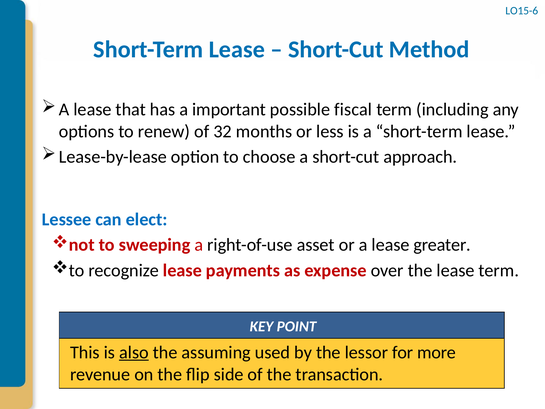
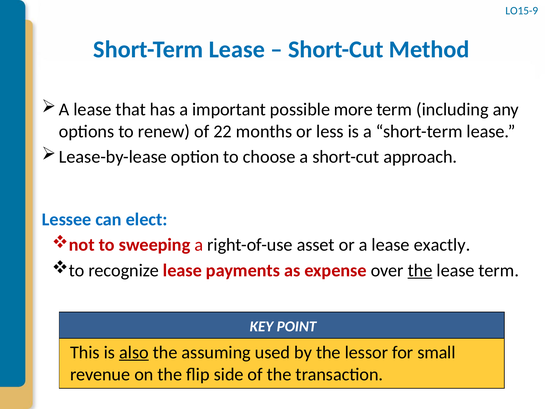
LO15-6: LO15-6 -> LO15-9 (522, 11)
fiscal: fiscal -> more (353, 110)
32: 32 -> 22 (223, 131)
greater: greater -> exactly (442, 245)
the underline: none -> present (420, 270)
more: more -> small (436, 352)
